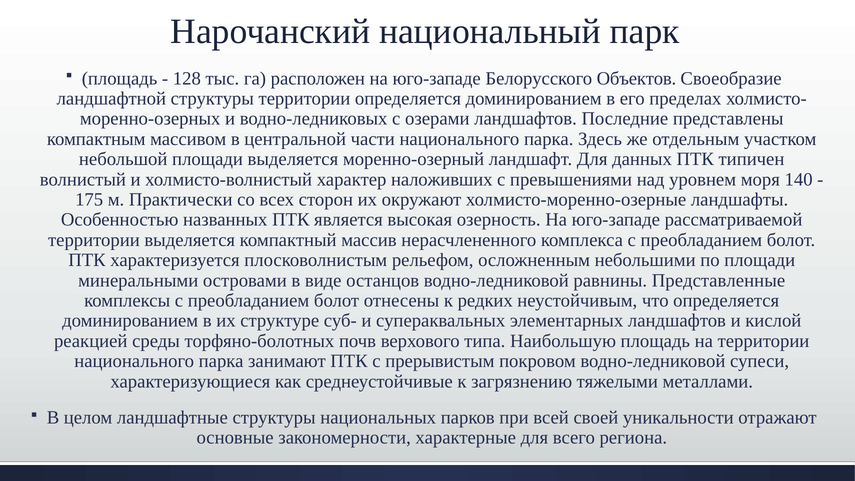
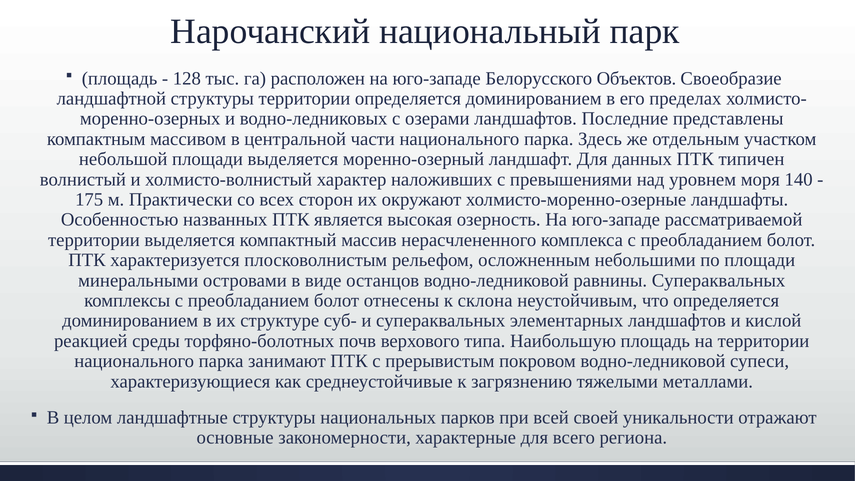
равнины Представленные: Представленные -> Супераквальных (719, 280)
редких: редких -> склона (485, 300)
